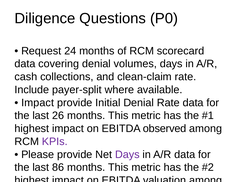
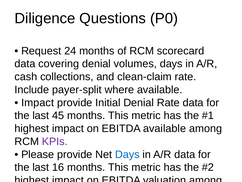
26: 26 -> 45 (58, 115)
EBITDA observed: observed -> available (165, 128)
Days colour: purple -> blue (127, 154)
86: 86 -> 16 (58, 167)
